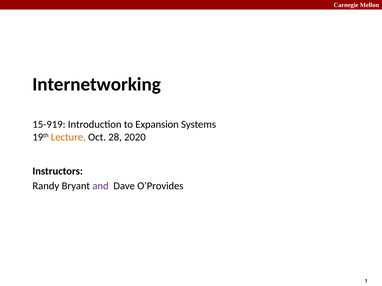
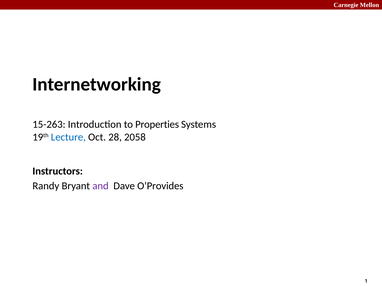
15-919: 15-919 -> 15-263 (49, 125)
Expansion: Expansion -> Properties (157, 125)
Lecture colour: orange -> blue (68, 137)
2020: 2020 -> 2058 (135, 137)
